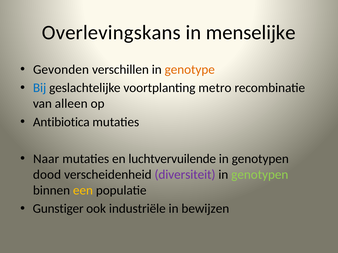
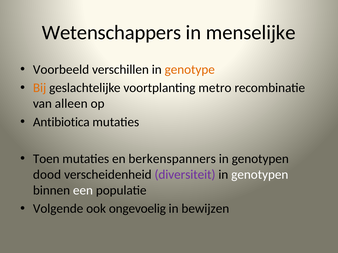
Overlevingskans: Overlevingskans -> Wetenschappers (112, 33)
Gevonden: Gevonden -> Voorbeeld (61, 70)
Bij colour: blue -> orange (40, 88)
Naar: Naar -> Toen (46, 159)
luchtvervuilende: luchtvervuilende -> berkenspanners (172, 159)
genotypen colour: light green -> white (260, 175)
een colour: yellow -> white (83, 191)
Gunstiger: Gunstiger -> Volgende (58, 209)
industriële: industriële -> ongevoelig (137, 209)
